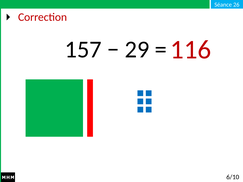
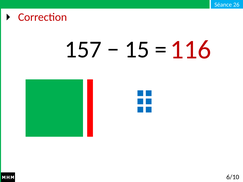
29: 29 -> 15 (137, 50)
